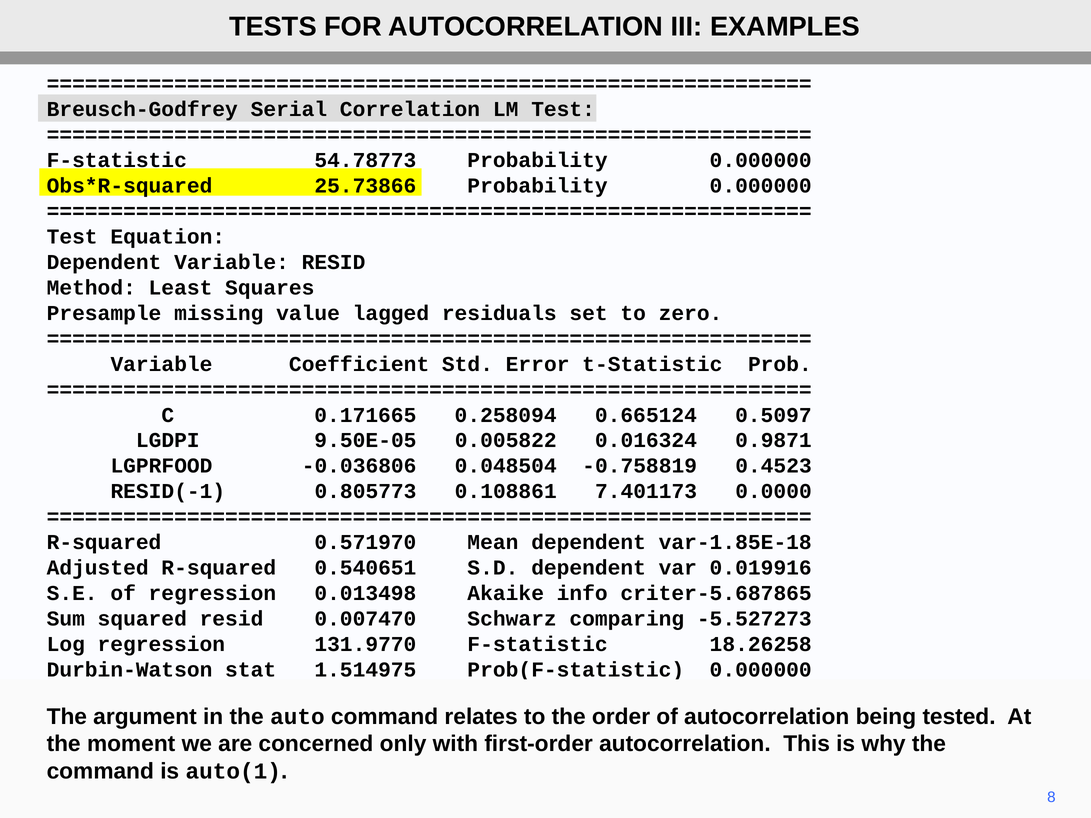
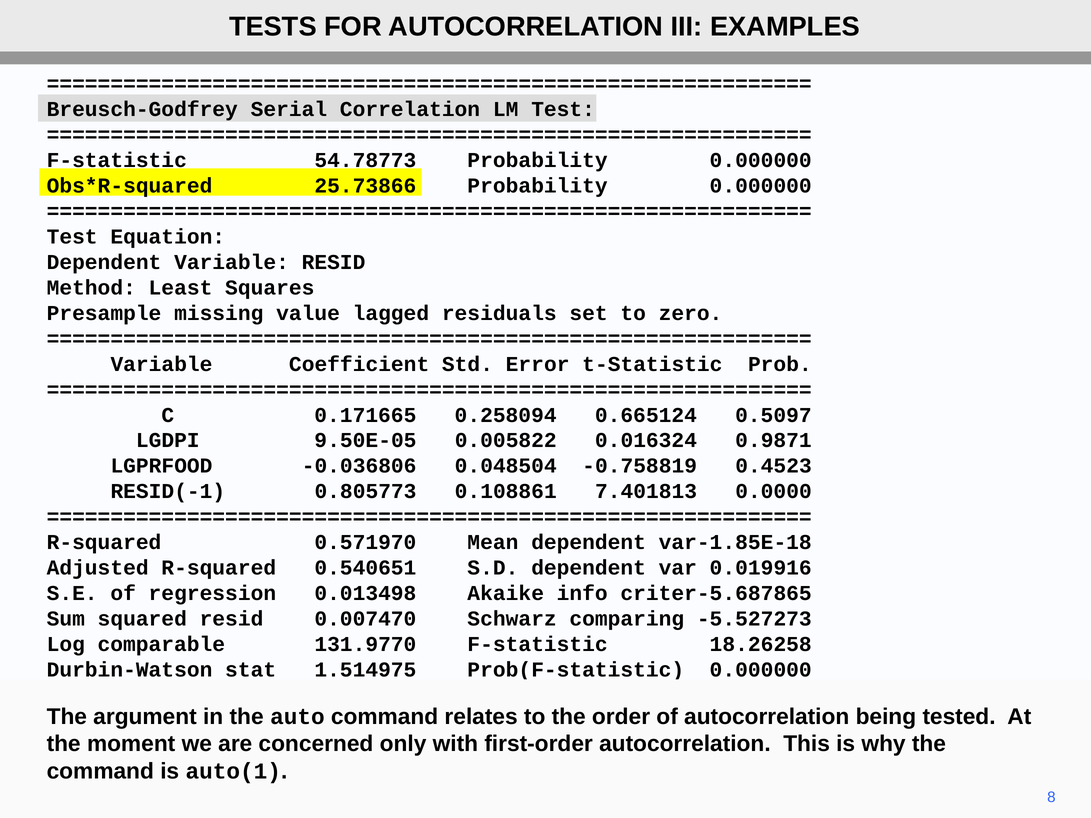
7.401173: 7.401173 -> 7.401813 (646, 492)
Log regression: regression -> comparable (161, 644)
